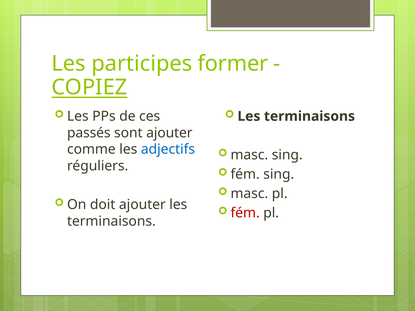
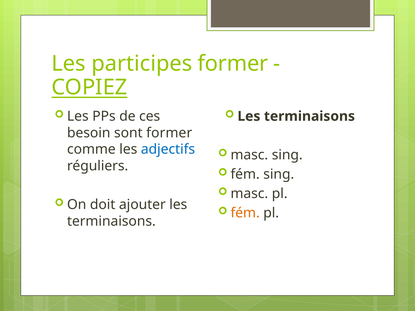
passés: passés -> besoin (89, 133)
sont ajouter: ajouter -> former (169, 133)
fém colour: red -> orange (245, 213)
